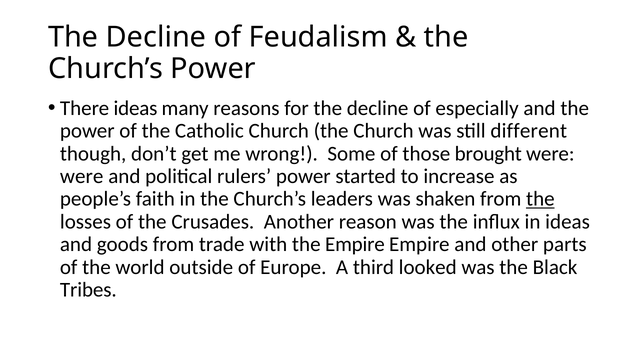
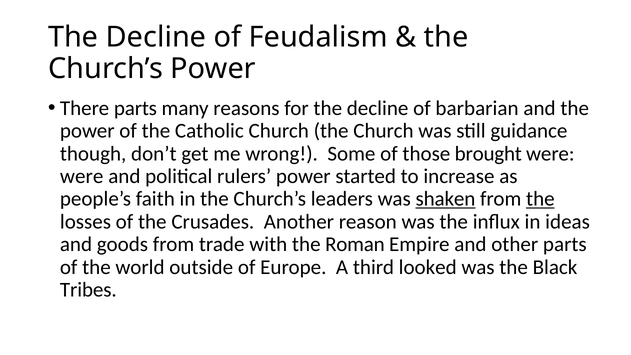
There ideas: ideas -> parts (135, 108)
especially: especially -> barbarian (477, 108)
different: different -> guidance (529, 131)
shaken underline: none -> present (445, 199)
the Empire: Empire -> Roman (355, 244)
